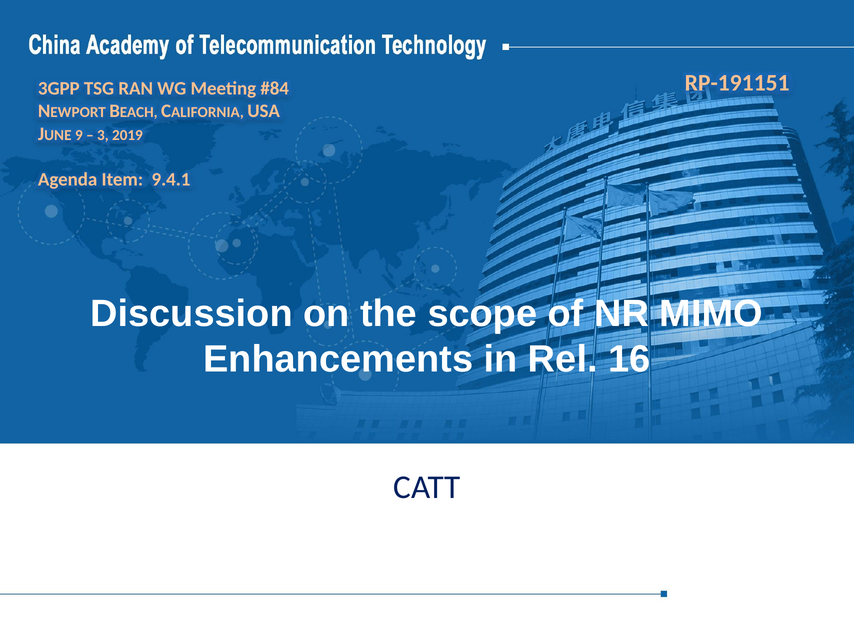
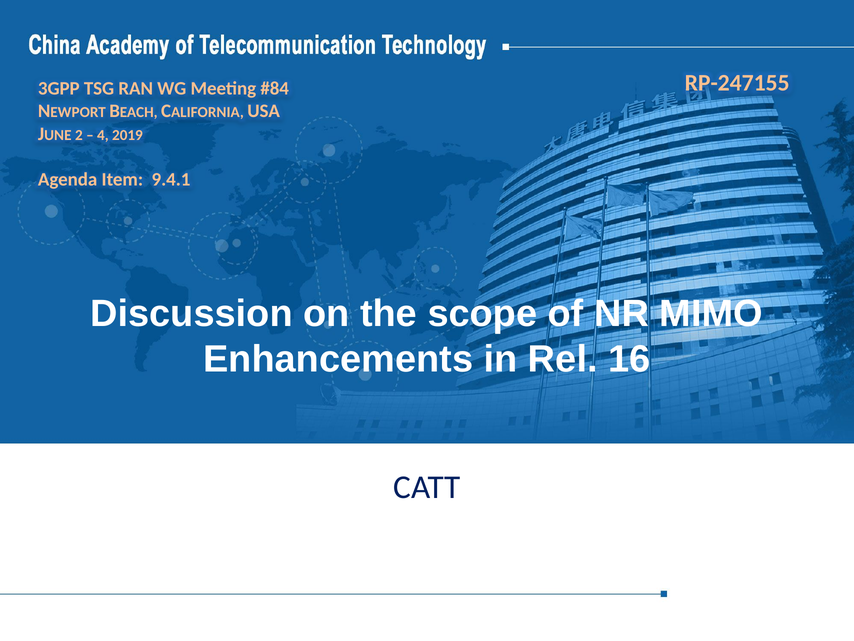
RP-191151: RP-191151 -> RP-247155 (737, 83)
9: 9 -> 2 (79, 135)
3: 3 -> 4 (103, 135)
